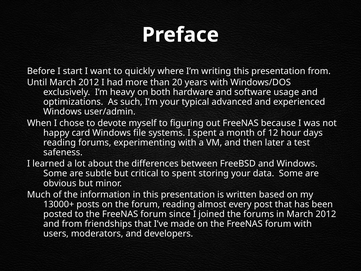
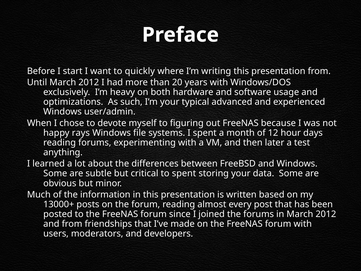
card: card -> rays (81, 133)
safeness: safeness -> anything (63, 152)
